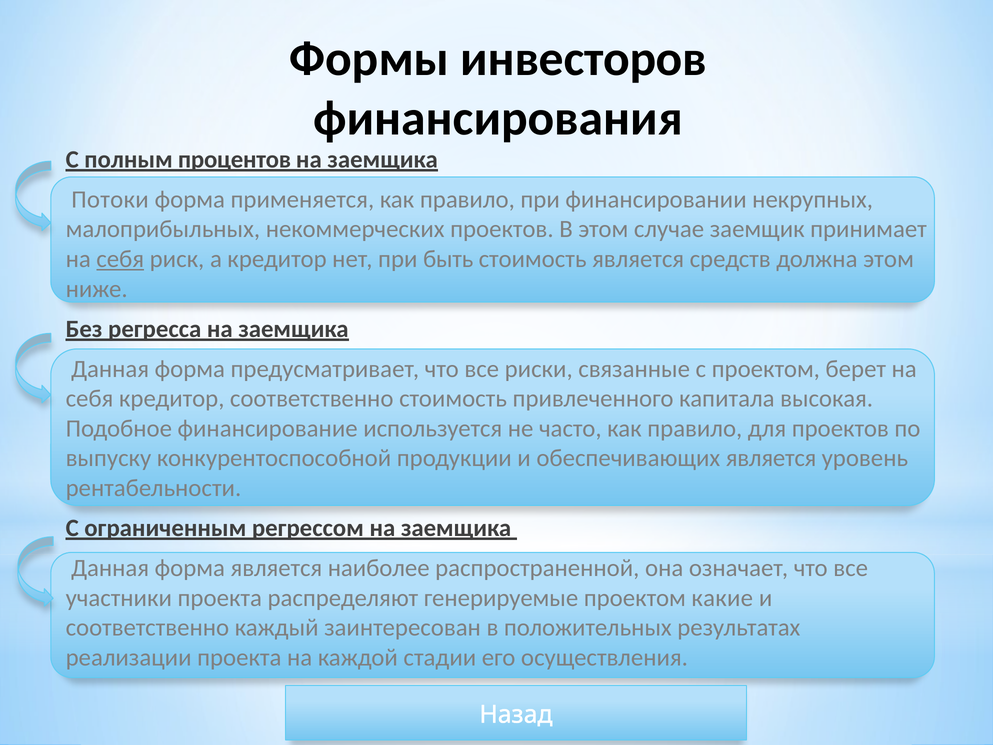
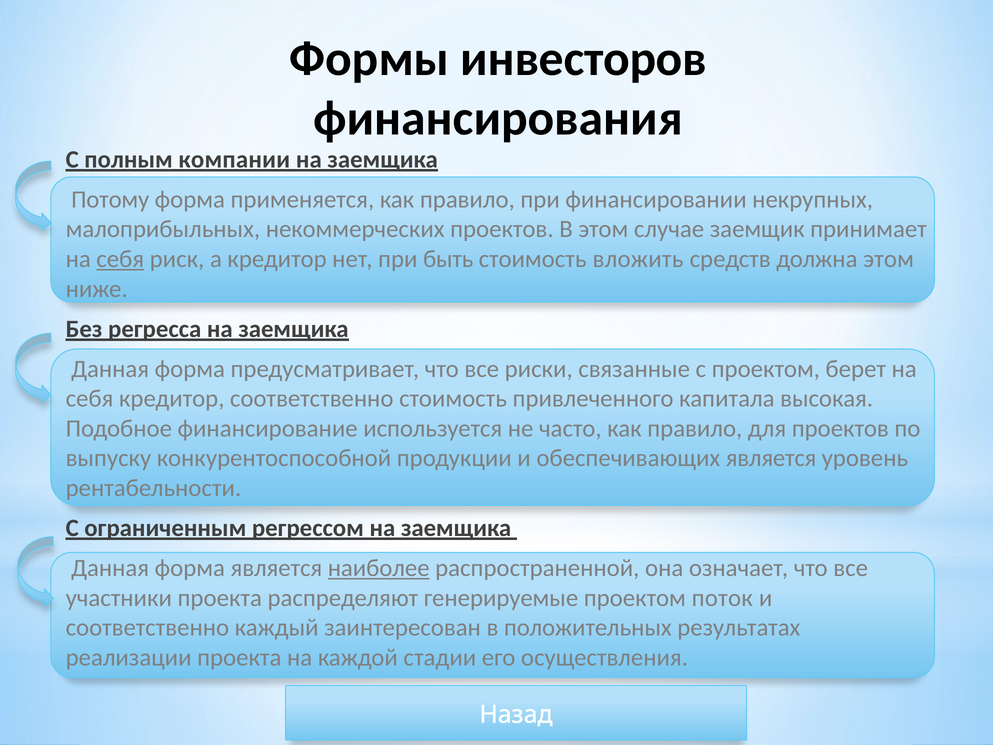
процентов: процентов -> компании (234, 159)
Потоки: Потоки -> Потому (110, 199)
стоимость является: является -> вложить (638, 259)
наиболее underline: none -> present (379, 568)
какие: какие -> поток (722, 598)
